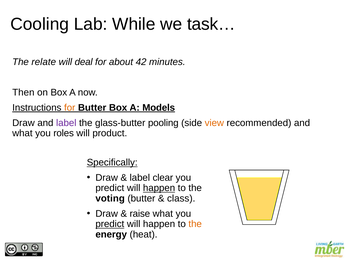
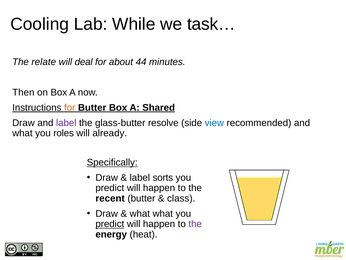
42: 42 -> 44 (141, 62)
Models: Models -> Shared (159, 107)
pooling: pooling -> resolve (163, 123)
view colour: orange -> blue (214, 123)
product: product -> already (110, 133)
clear: clear -> sorts (163, 177)
happen underline: present -> none (159, 188)
voting: voting -> recent (110, 198)
raise: raise -> what (140, 213)
the colour: orange -> purple (195, 224)
